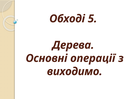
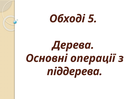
виходимо: виходимо -> піддерева (75, 72)
